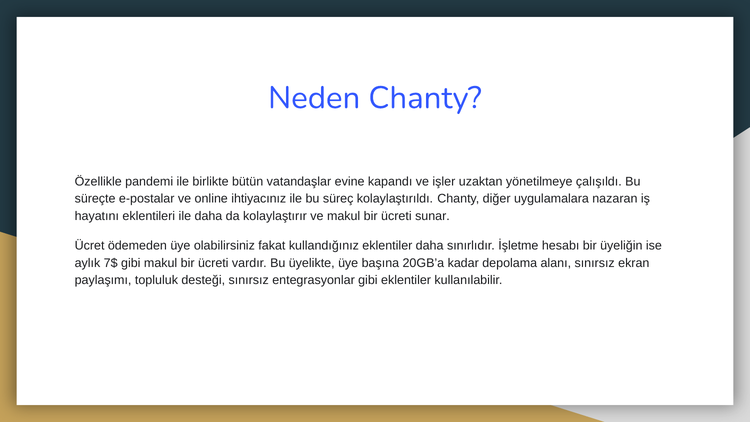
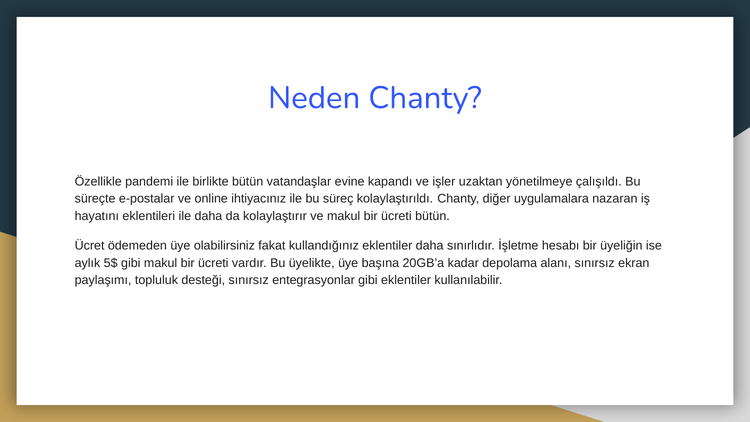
ücreti sunar: sunar -> bütün (432, 216)
7$: 7$ -> 5$ (111, 263)
